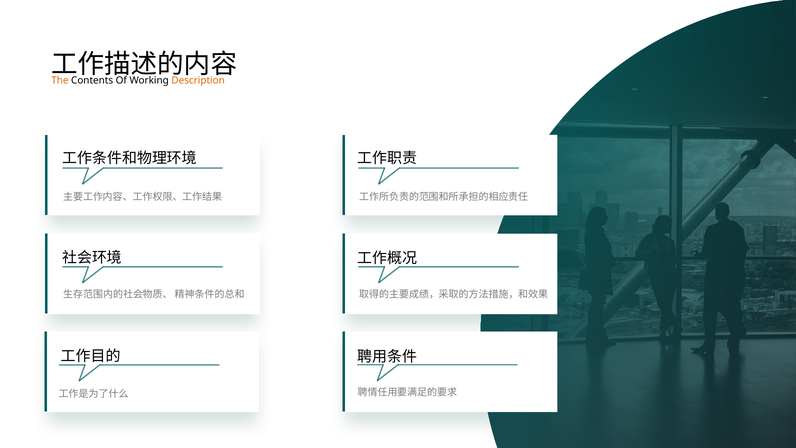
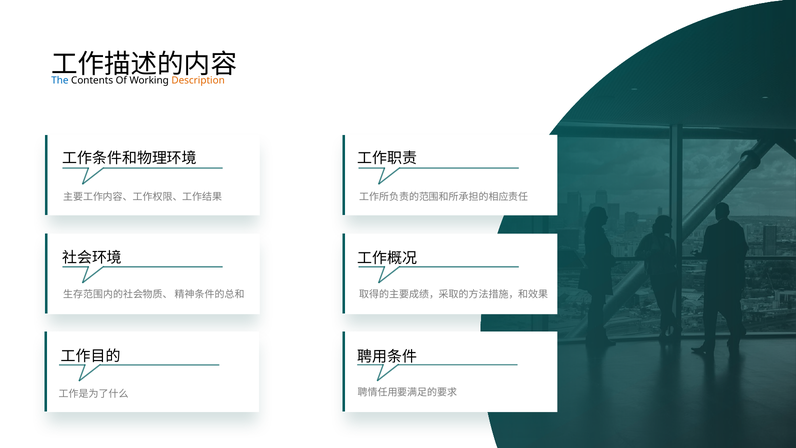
The colour: orange -> blue (60, 80)
